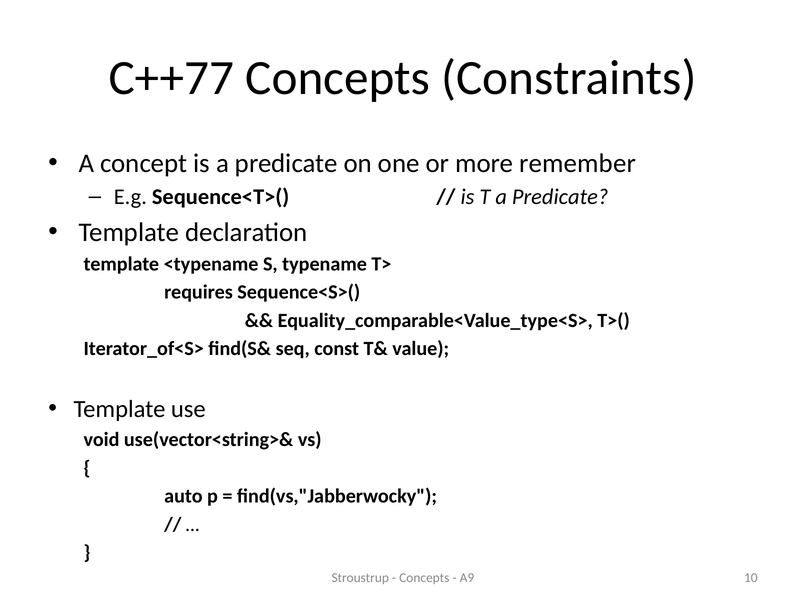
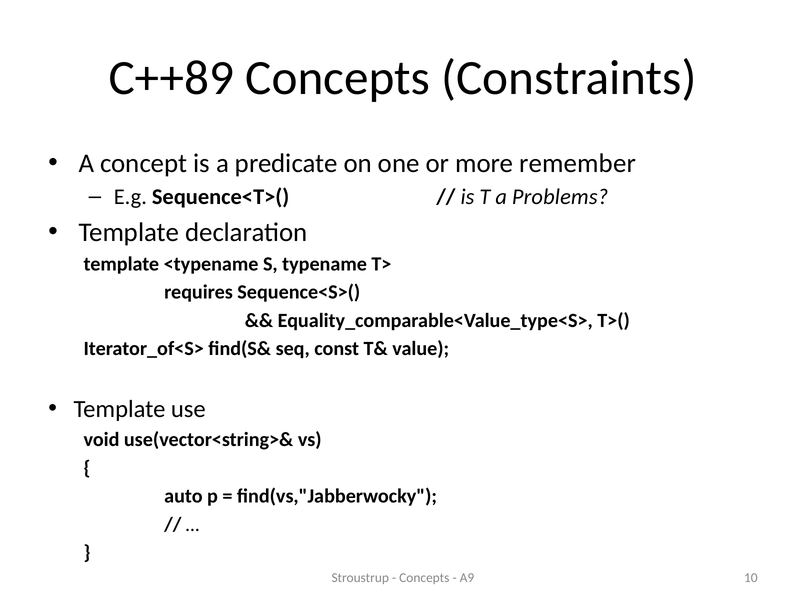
C++77: C++77 -> C++89 (171, 78)
T a Predicate: Predicate -> Problems (560, 197)
